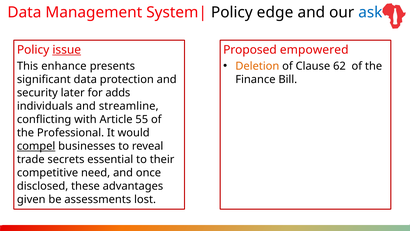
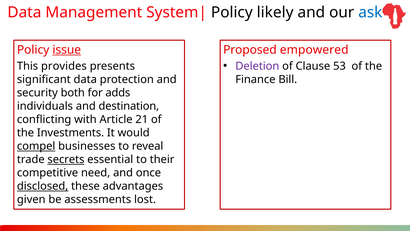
edge: edge -> likely (275, 12)
Deletion colour: orange -> purple (257, 66)
62: 62 -> 53 (339, 66)
enhance: enhance -> provides (64, 66)
later: later -> both (73, 93)
streamline: streamline -> destination (129, 106)
55: 55 -> 21 (142, 119)
Professional: Professional -> Investments (71, 133)
secrets underline: none -> present (66, 159)
disclosed underline: none -> present (43, 186)
